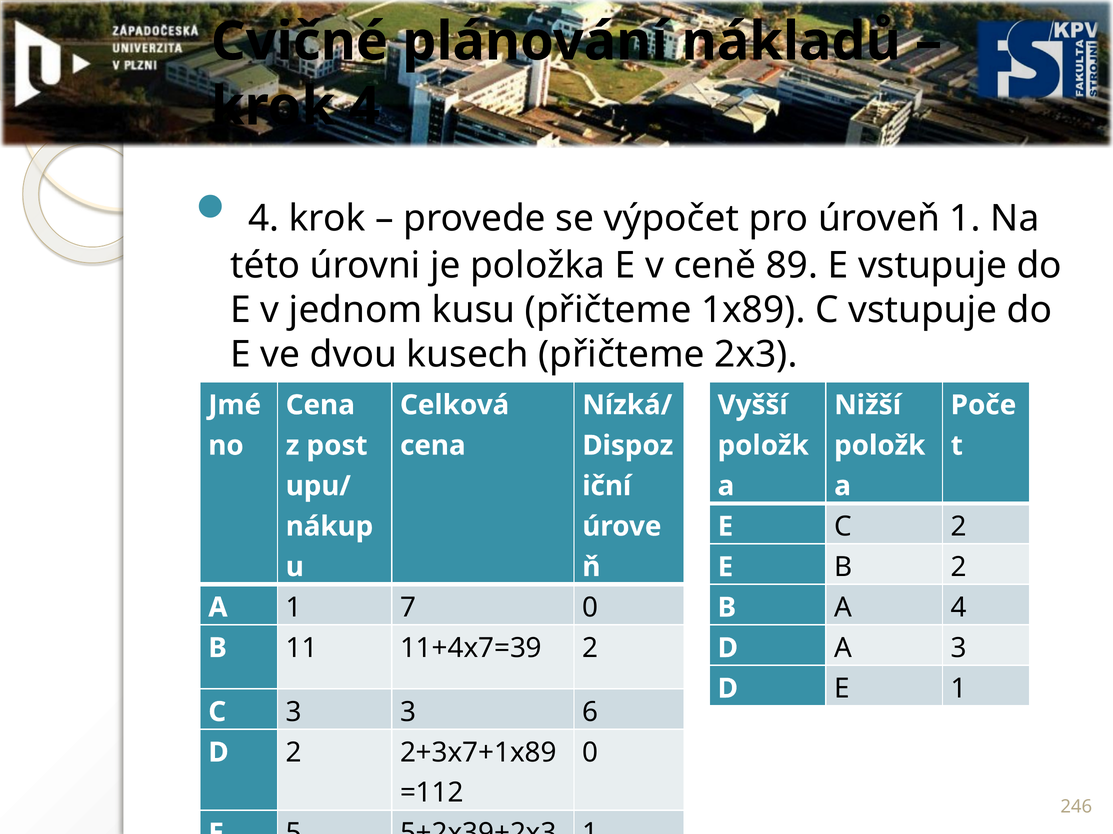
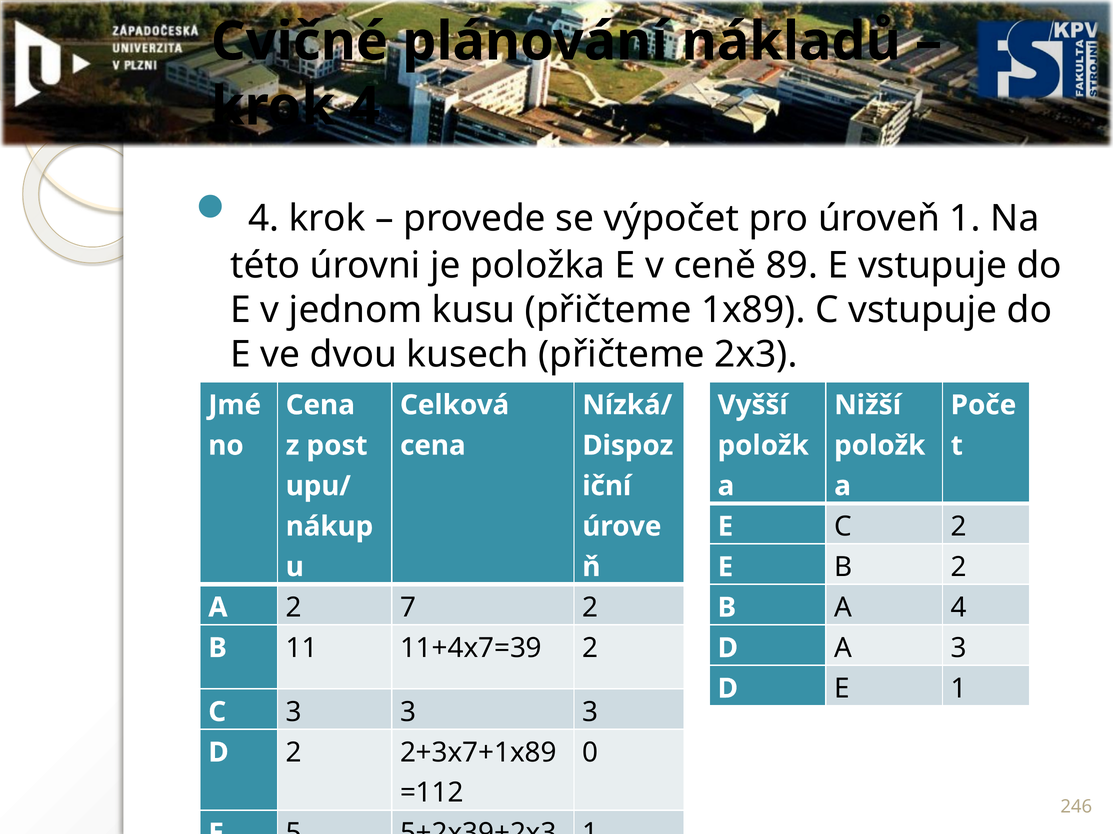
1: 1 -> 2 (294, 608)
7 0: 0 -> 2 (590, 608)
3 3 6: 6 -> 3 (590, 713)
